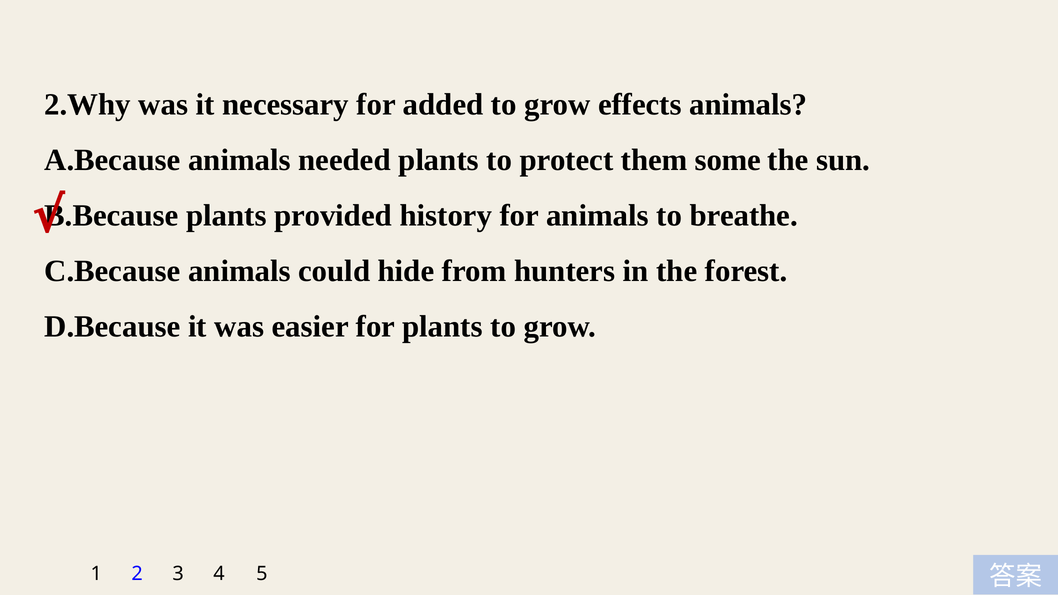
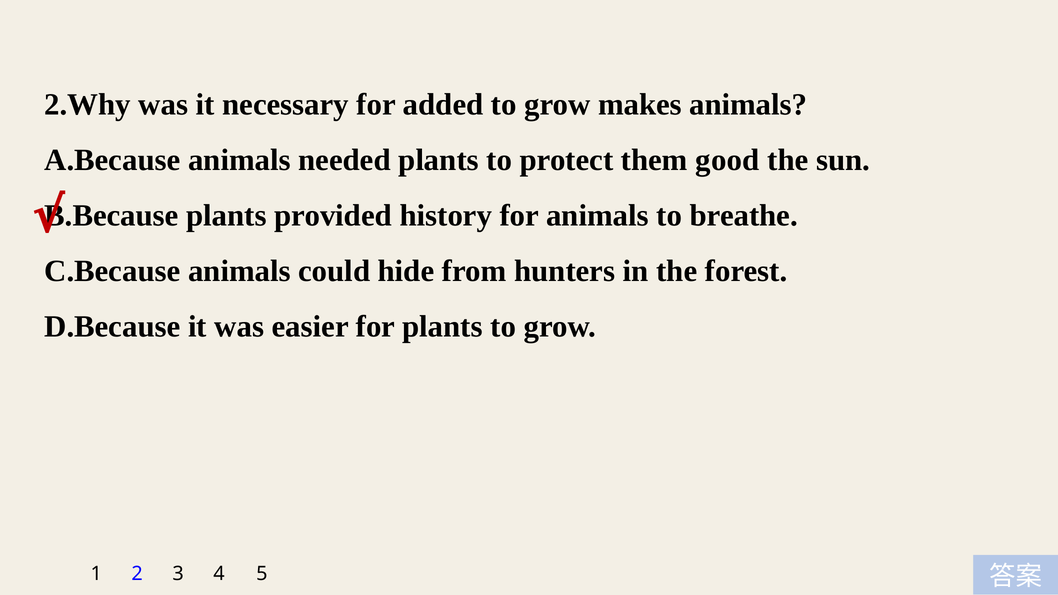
effects: effects -> makes (640, 105)
some: some -> good (727, 160)
